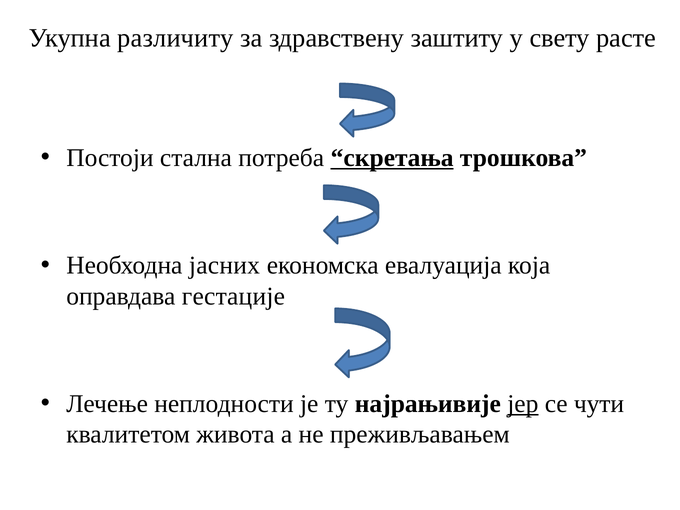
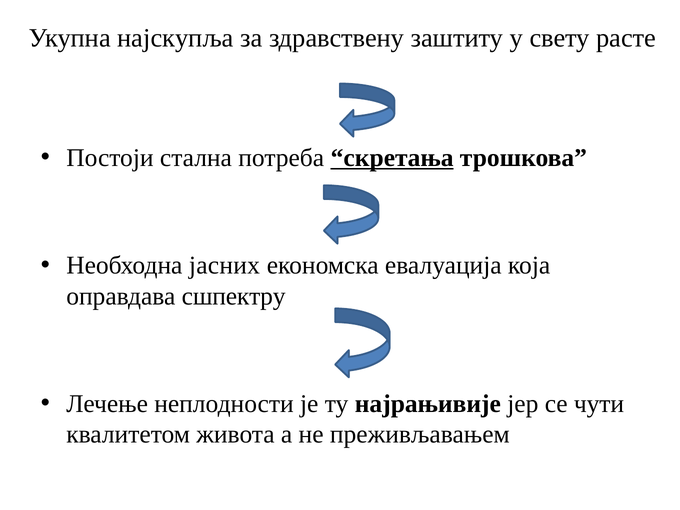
различиту: различиту -> најскупља (175, 38)
гестације: гестације -> сшпектру (234, 296)
јер underline: present -> none (523, 404)
